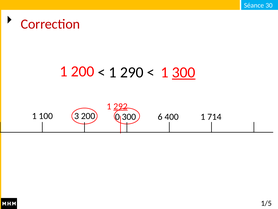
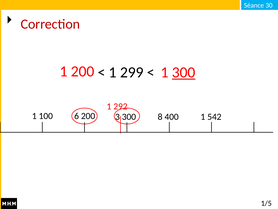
290: 290 -> 299 (132, 72)
292 underline: present -> none (120, 106)
3: 3 -> 6 (77, 116)
0: 0 -> 3 (117, 116)
6: 6 -> 8 (160, 116)
714: 714 -> 542 (214, 116)
